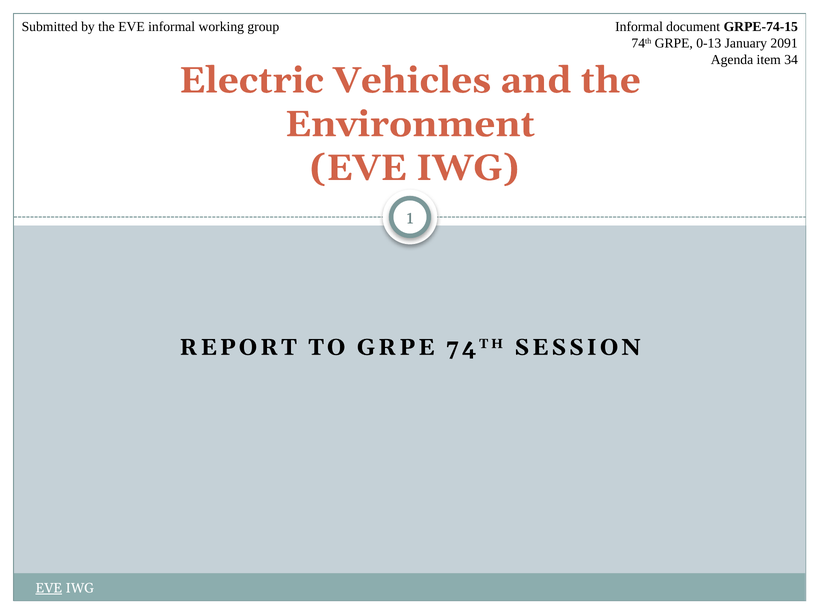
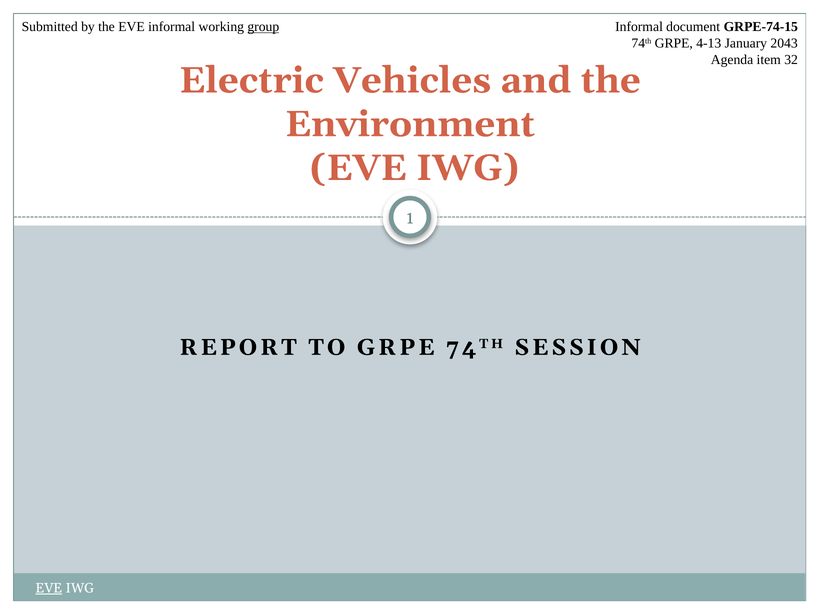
group underline: none -> present (263, 27)
0-13: 0-13 -> 4-13 (709, 43)
2091: 2091 -> 2043 (784, 43)
34: 34 -> 32 (791, 60)
